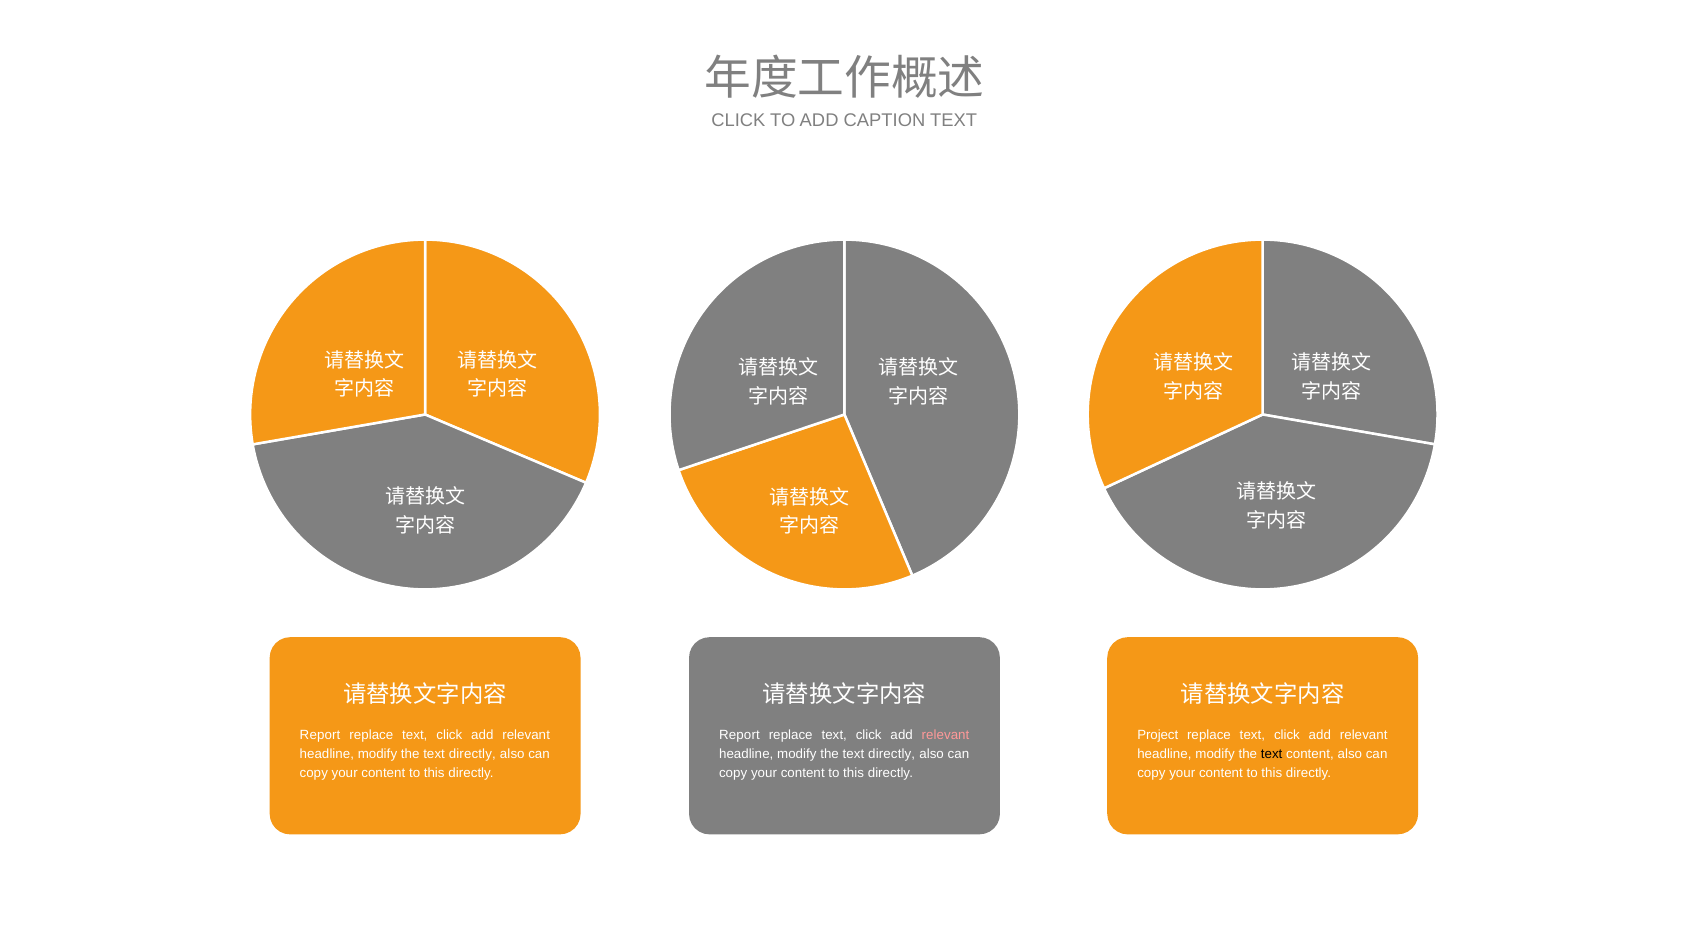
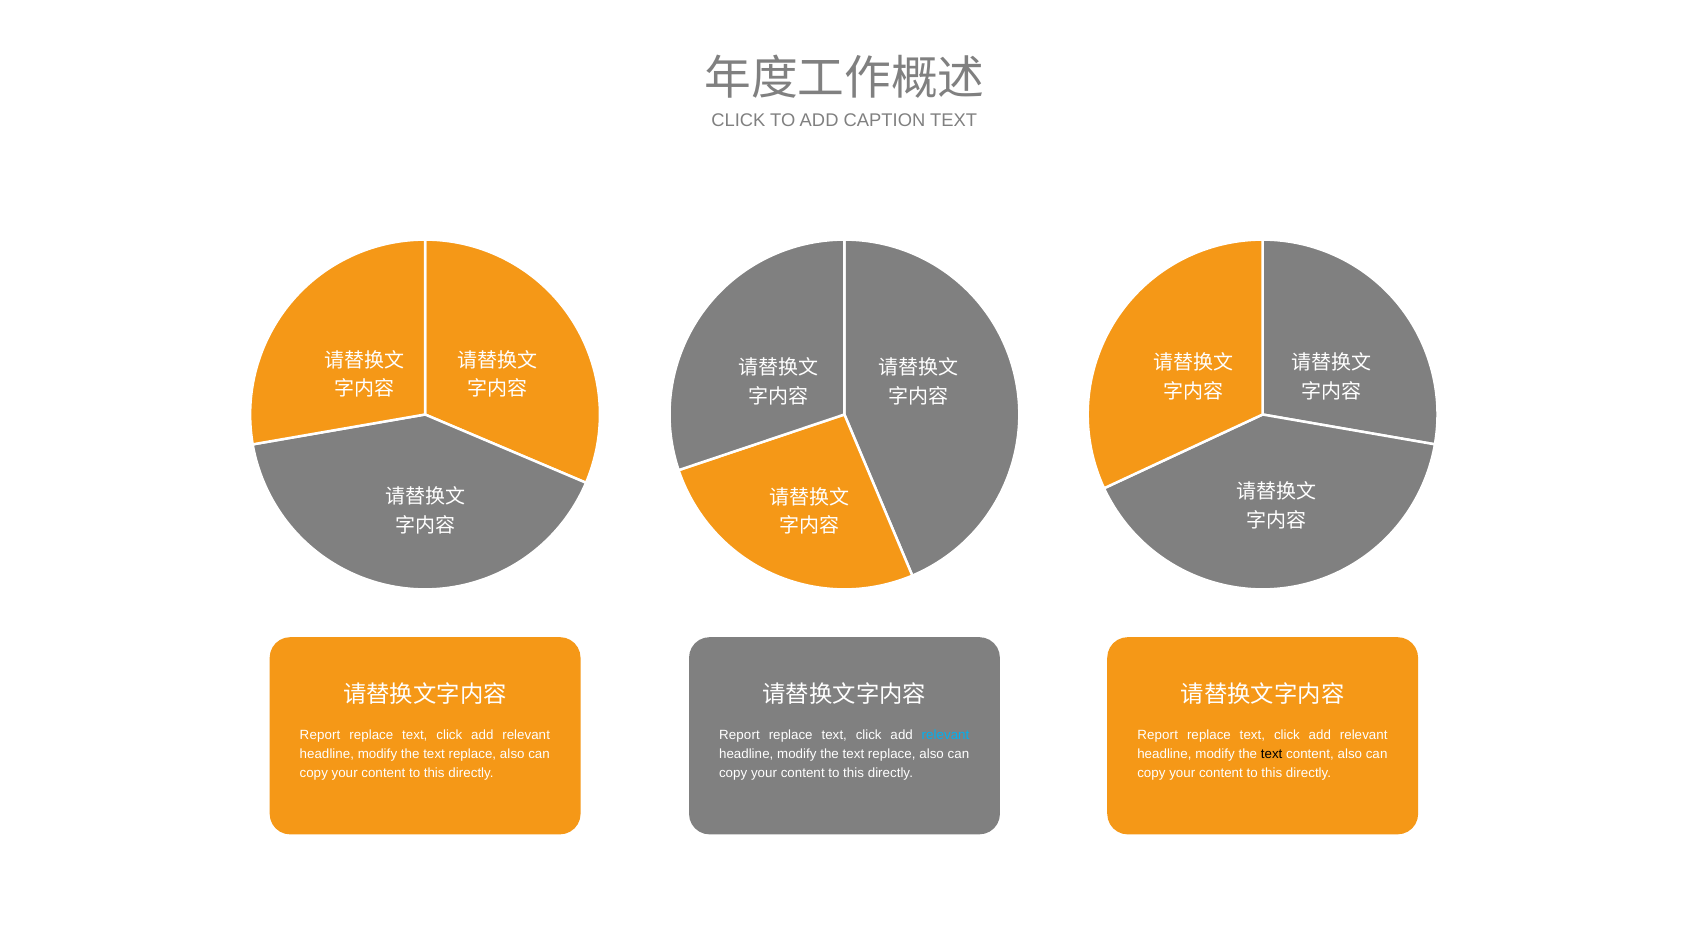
relevant colour: pink -> light blue (946, 735)
Project: Project -> Report (1158, 735)
directly: directly -> replace (472, 754)
directly: directly -> replace (892, 754)
